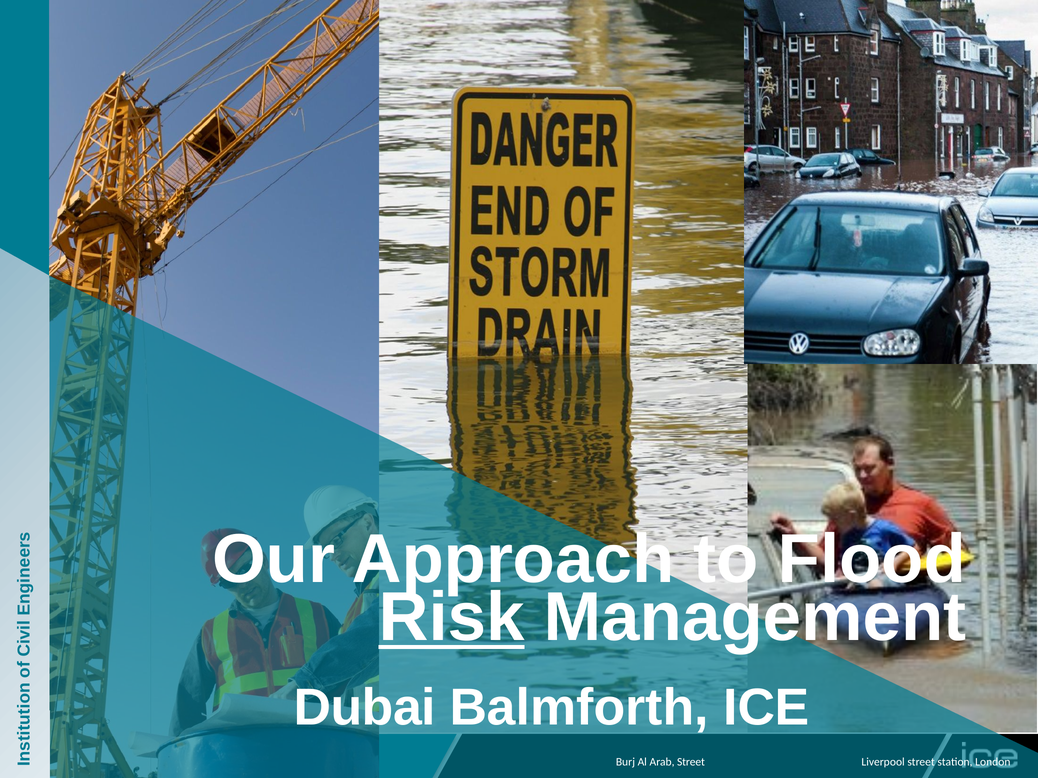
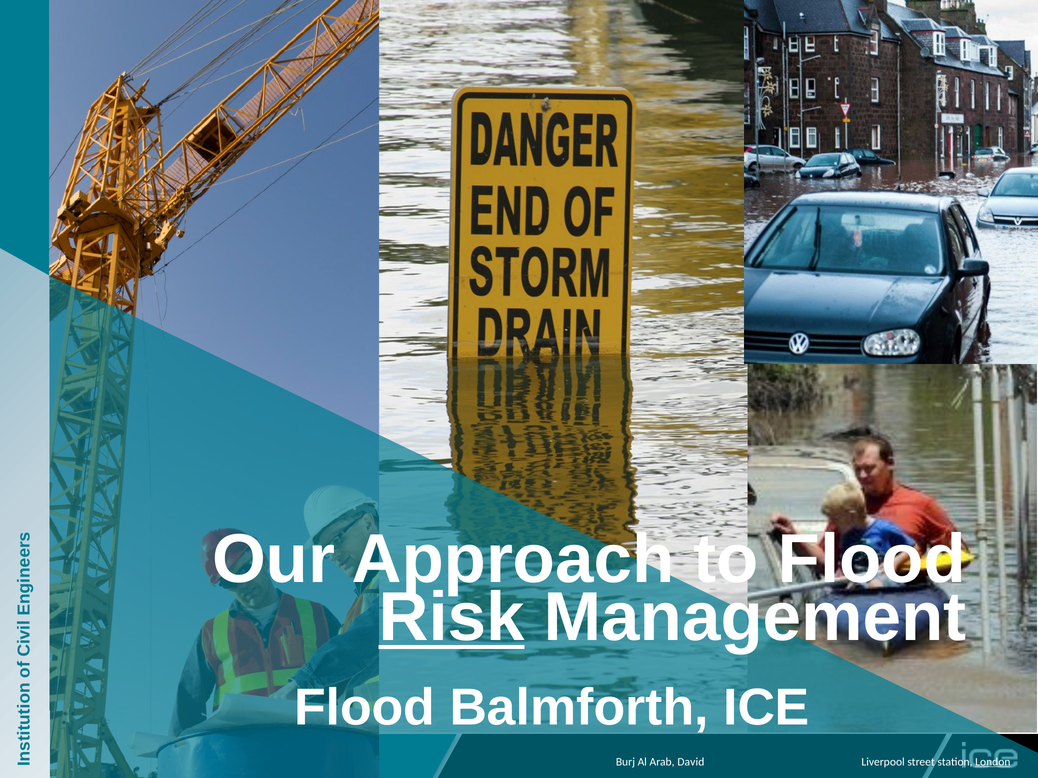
Dubai: Dubai -> Flood (365, 708)
Arab Street: Street -> David (691, 762)
London underline: none -> present (993, 762)
